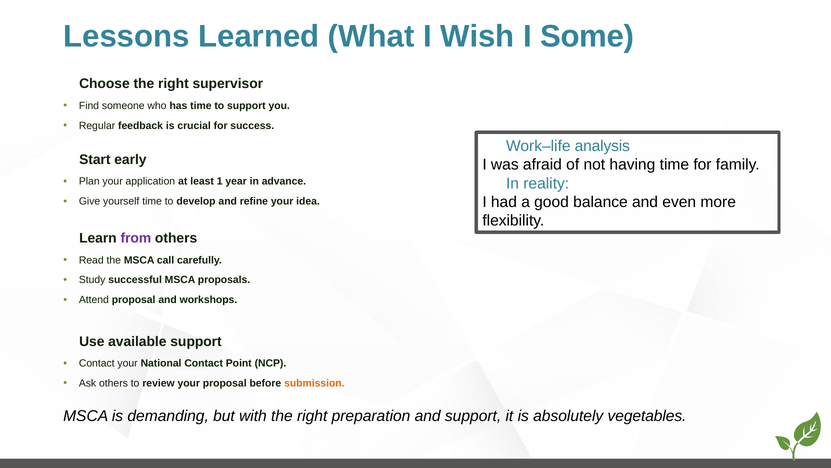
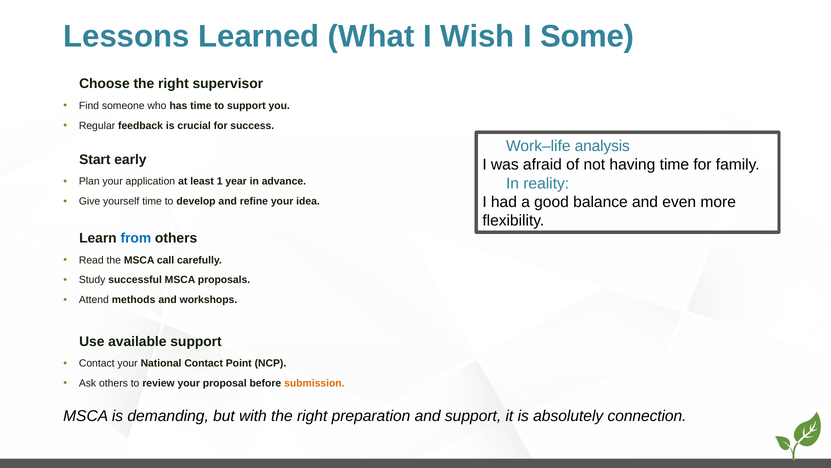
from colour: purple -> blue (136, 238)
Attend proposal: proposal -> methods (134, 300)
vegetables: vegetables -> connection (647, 416)
